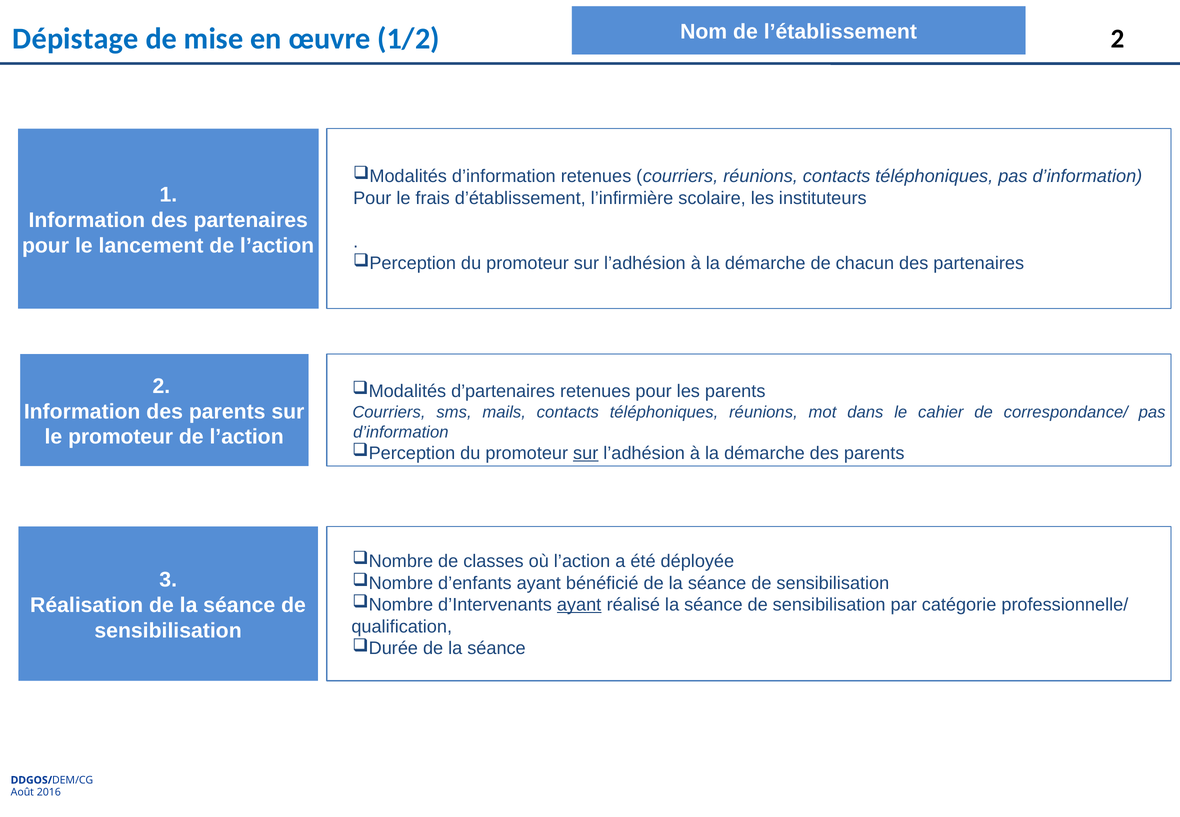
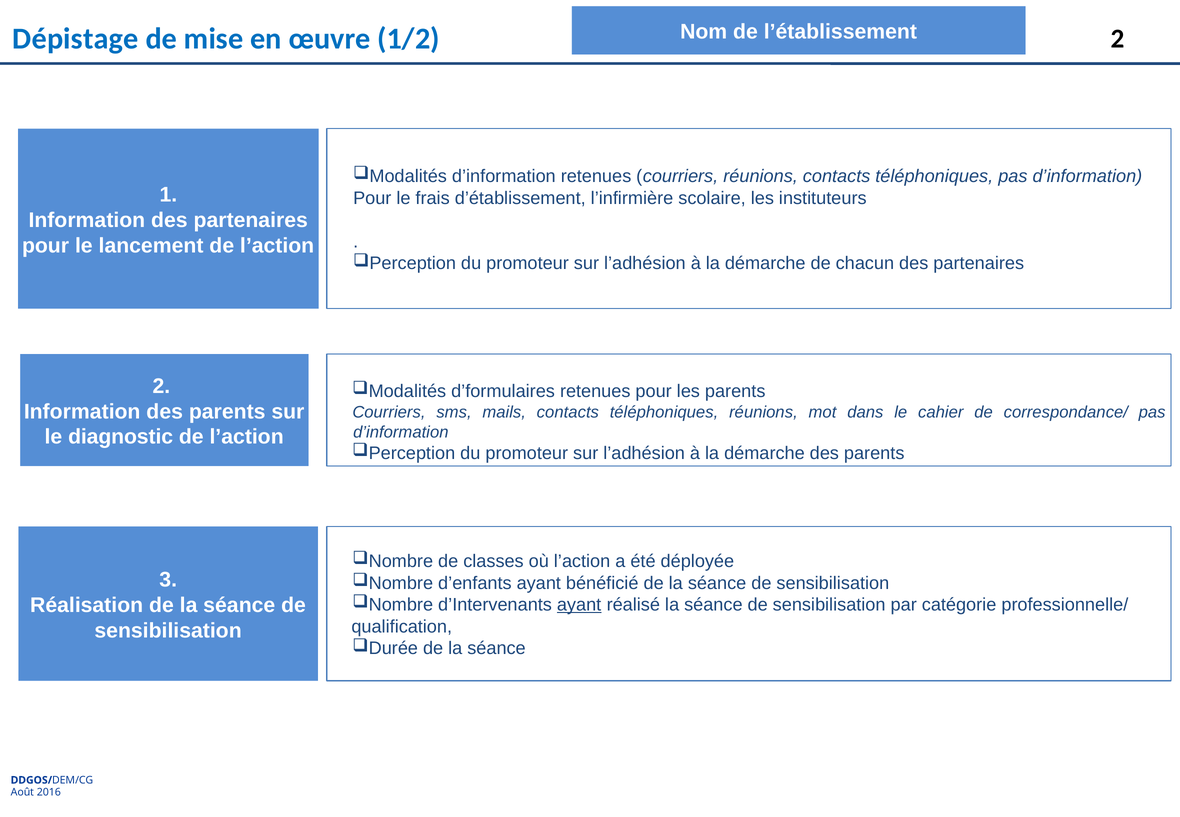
d’partenaires: d’partenaires -> d’formulaires (503, 391)
le promoteur: promoteur -> diagnostic (121, 437)
sur underline: present -> none (586, 453)
